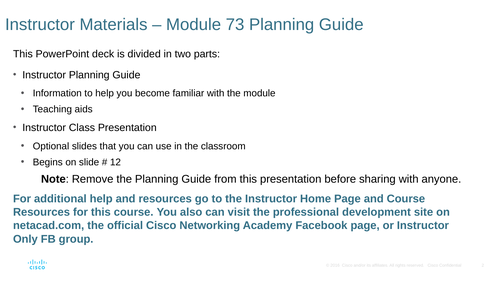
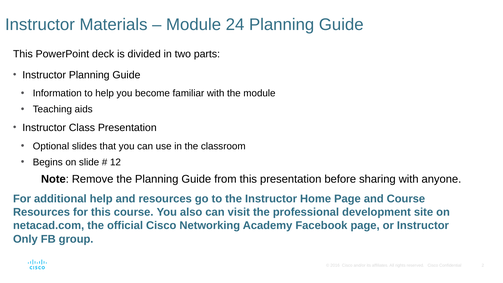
73: 73 -> 24 (235, 25)
